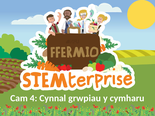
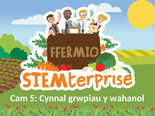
4: 4 -> 5 (34, 98)
cymharu: cymharu -> wahanol (127, 98)
